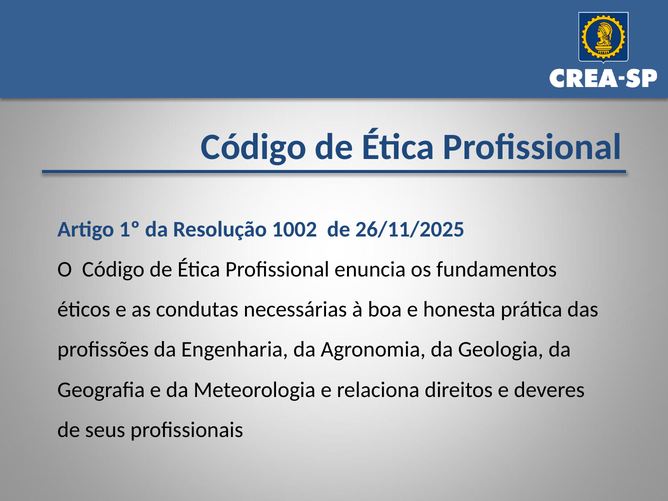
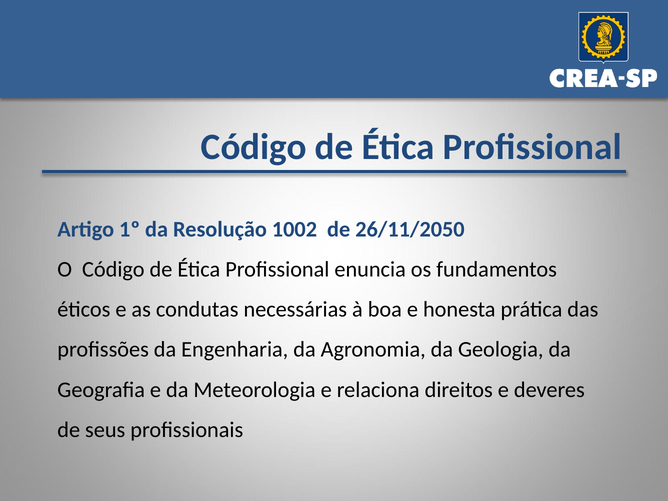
26/11/2025: 26/11/2025 -> 26/11/2050 (410, 229)
